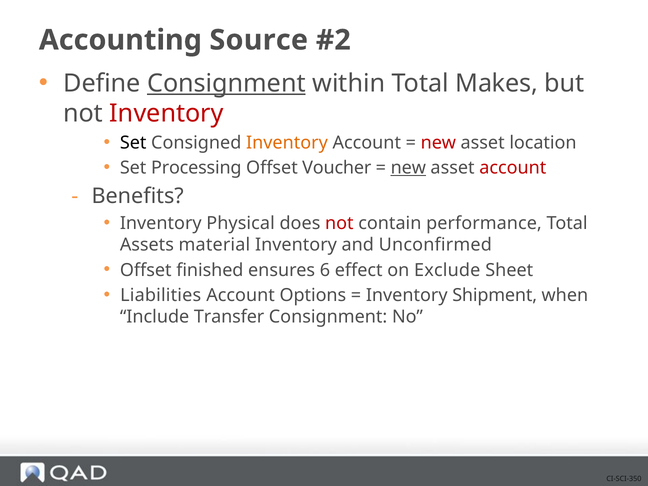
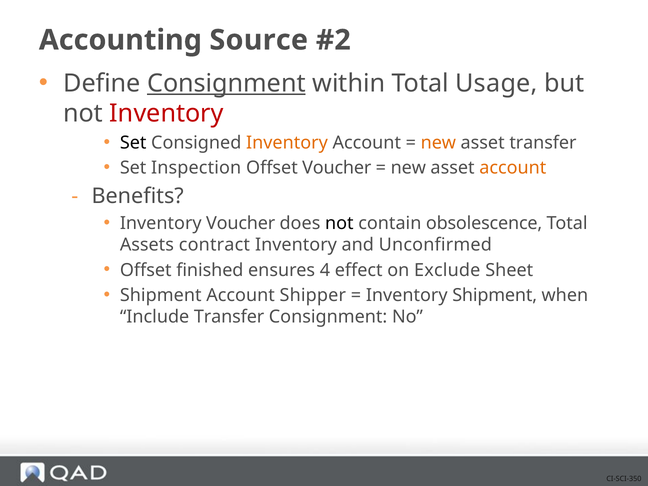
Makes: Makes -> Usage (496, 83)
new colour: red -> orange (438, 143)
asset location: location -> transfer (543, 143)
Processing: Processing -> Inspection (196, 168)
new underline: present -> none (408, 168)
account colour: red -> orange (513, 168)
Inventory Physical: Physical -> Voucher (241, 223)
not colour: red -> black (339, 223)
performance: performance -> obsolescence (484, 223)
material: material -> contract (214, 245)
6: 6 -> 4 (325, 270)
Liabilities: Liabilities -> Shipment (161, 295)
Options: Options -> Shipper (313, 295)
